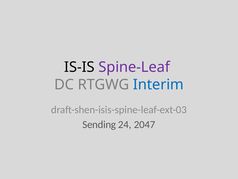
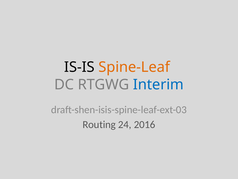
Spine-Leaf colour: purple -> orange (134, 67)
Sending: Sending -> Routing (99, 124)
2047: 2047 -> 2016 (145, 124)
